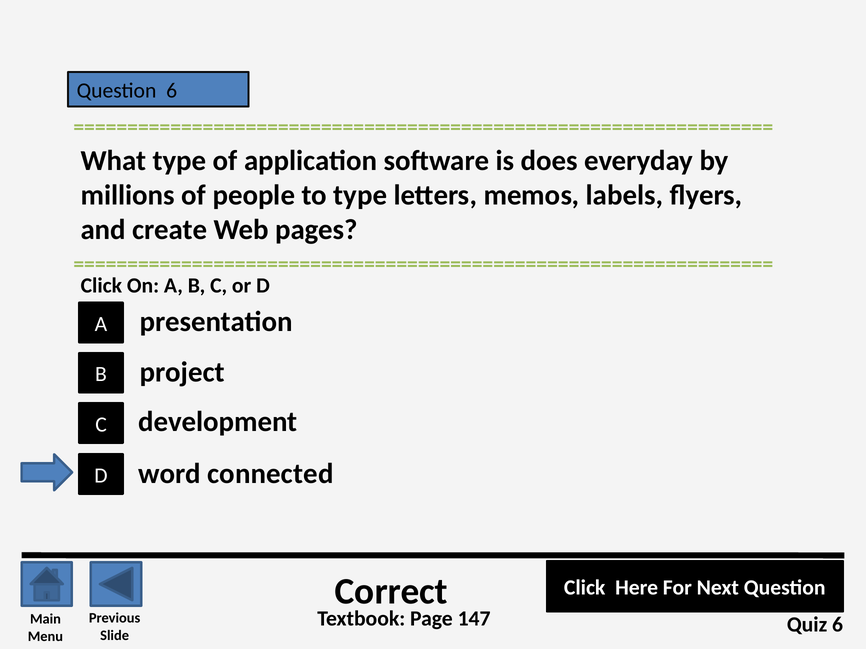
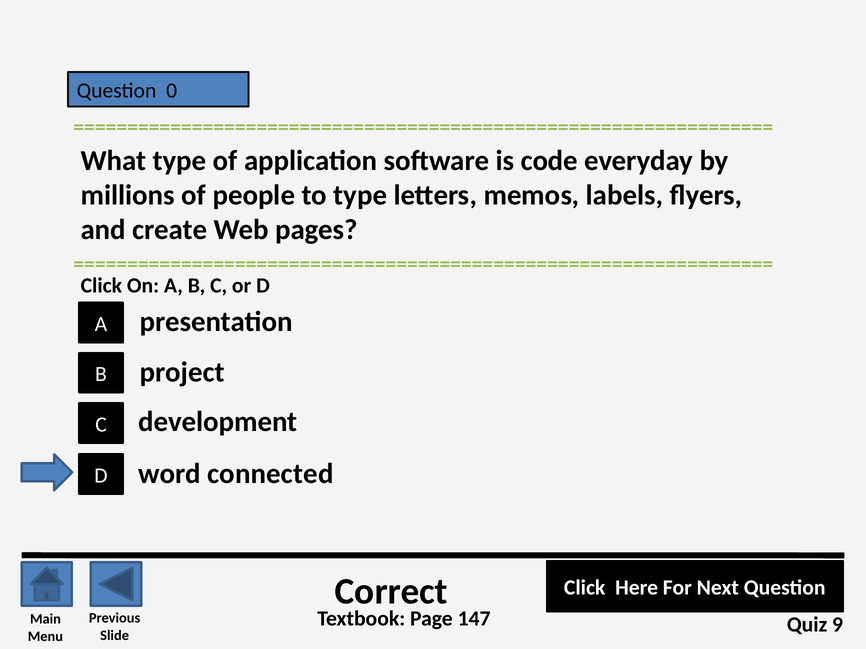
Question 6: 6 -> 0 (172, 91)
does: does -> code (549, 161)
Quiz 6: 6 -> 9 (838, 625)
